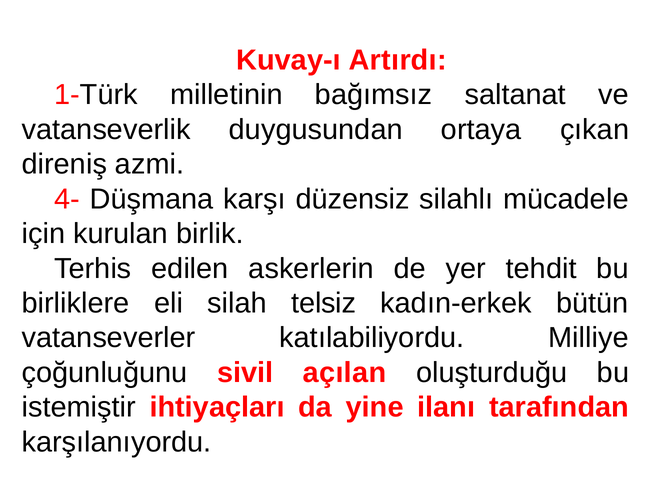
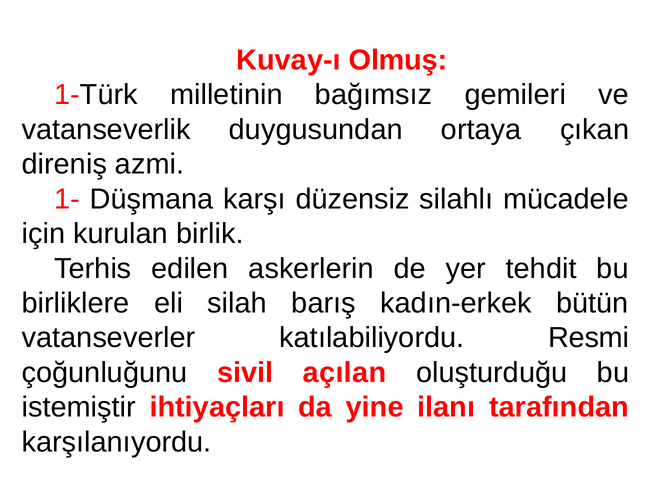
Artırdı: Artırdı -> Olmuş (398, 60)
saltanat: saltanat -> gemileri (515, 95)
4-: 4- -> 1- (67, 199)
telsiz: telsiz -> barış (324, 303)
Milliye: Milliye -> Resmi (589, 338)
